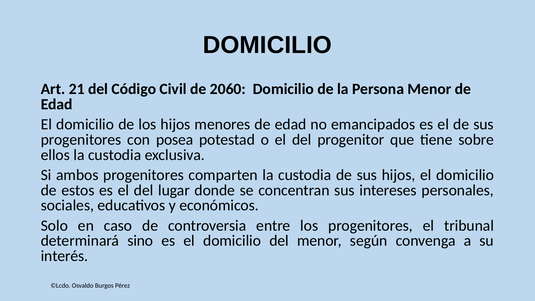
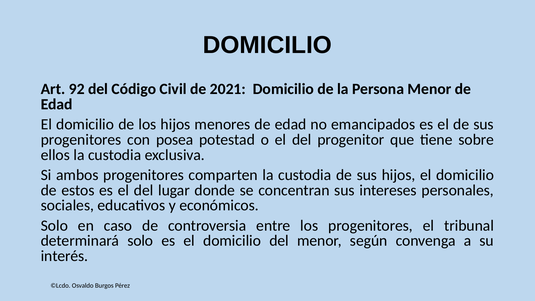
21: 21 -> 92 (77, 89)
2060: 2060 -> 2021 (228, 89)
determinará sino: sino -> solo (140, 241)
